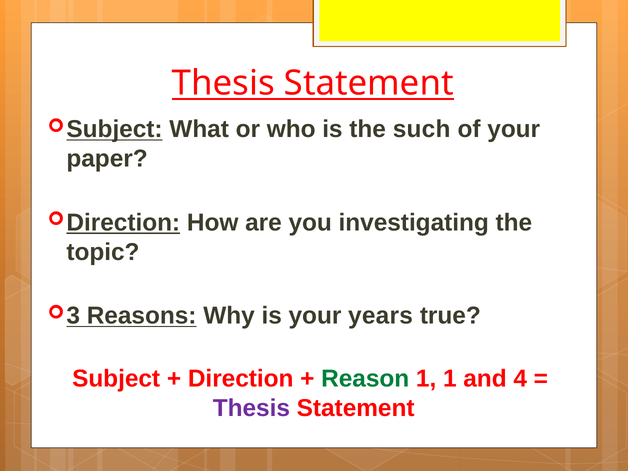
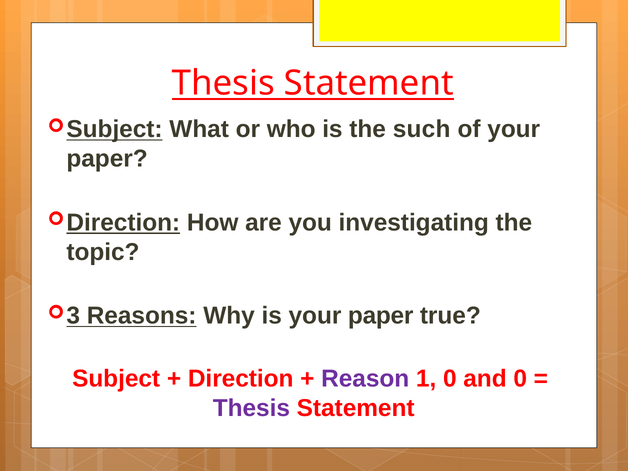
is your years: years -> paper (381, 316)
Reason colour: green -> purple (365, 379)
1 1: 1 -> 0 (450, 379)
and 4: 4 -> 0 (520, 379)
